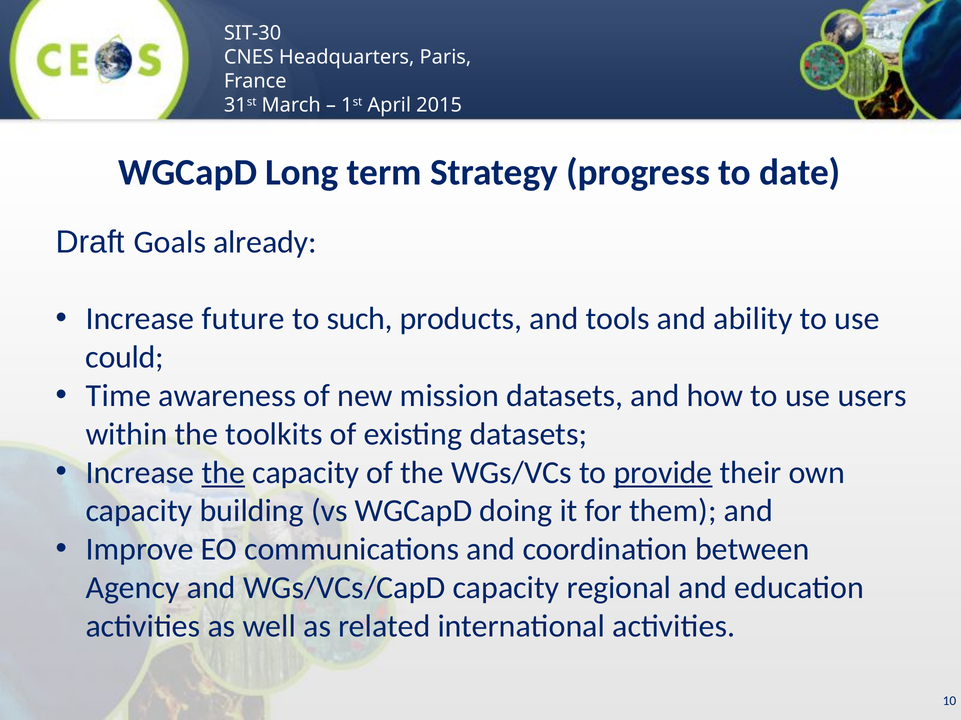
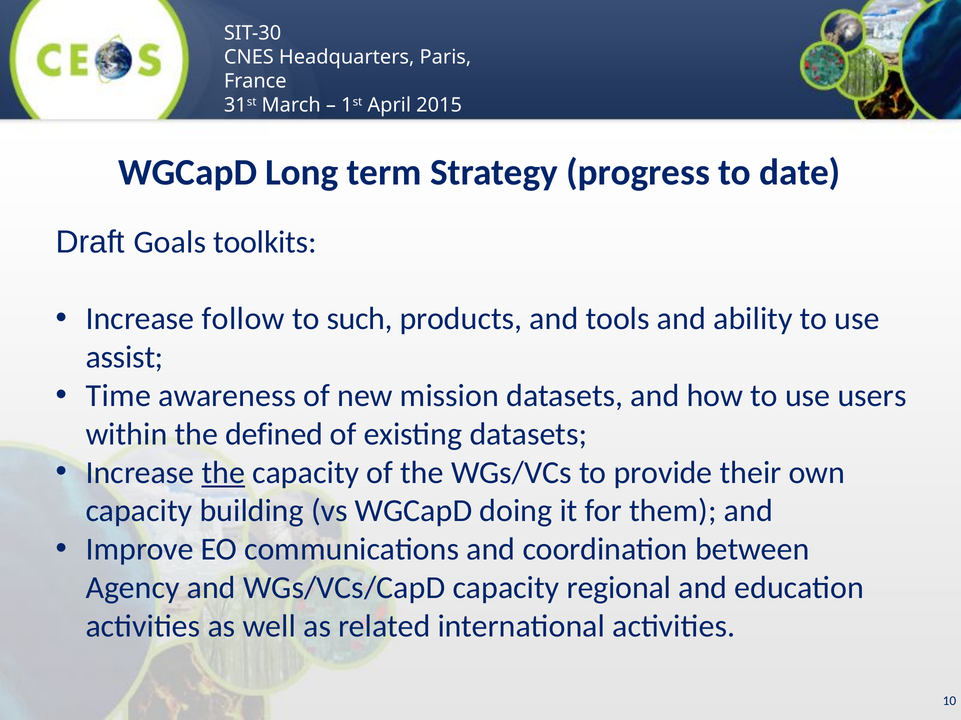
already: already -> toolkits (265, 242)
future: future -> follow (243, 319)
could: could -> assist (125, 358)
toolkits: toolkits -> defined (274, 435)
provide underline: present -> none (663, 473)
